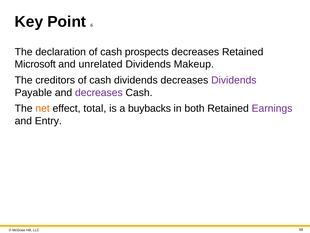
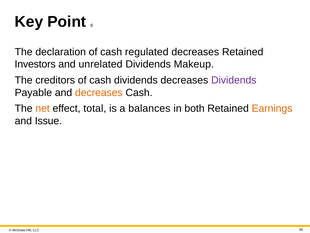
prospects: prospects -> regulated (147, 52)
Microsoft: Microsoft -> Investors (35, 64)
decreases colour: purple -> orange (99, 92)
buybacks: buybacks -> balances (149, 108)
Earnings colour: purple -> orange (272, 108)
Entry: Entry -> Issue (48, 121)
